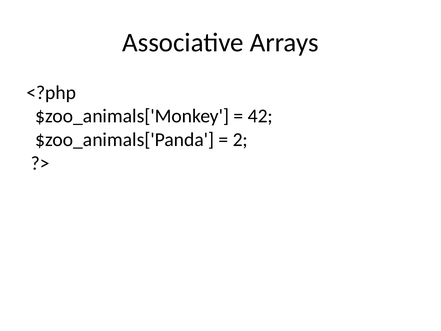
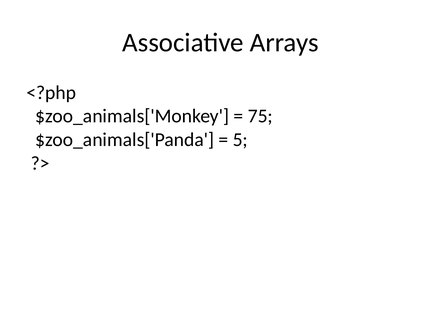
42: 42 -> 75 (260, 116)
2: 2 -> 5 (240, 140)
